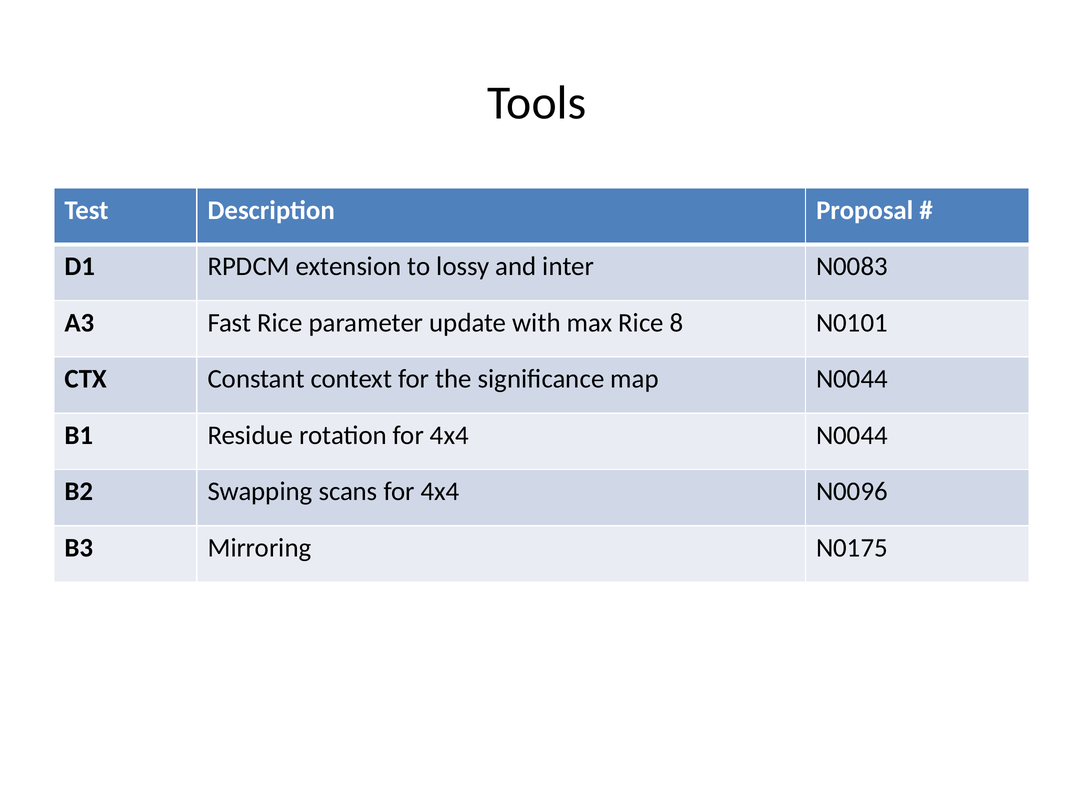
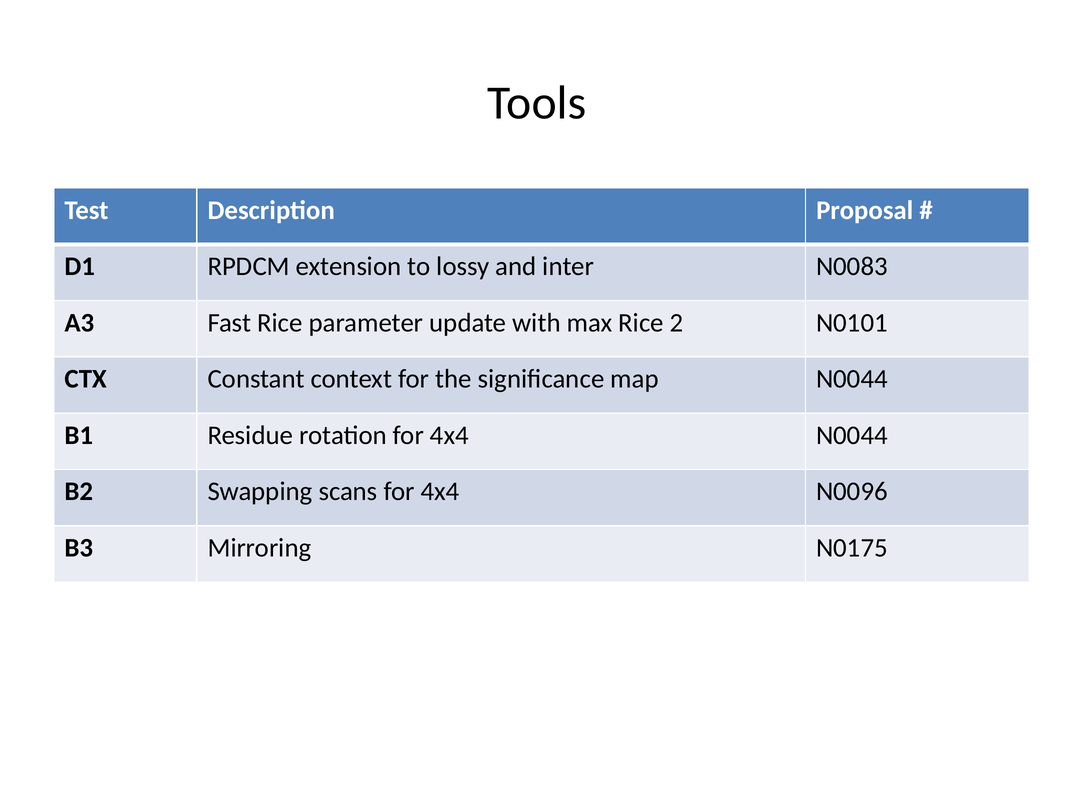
8: 8 -> 2 (677, 323)
